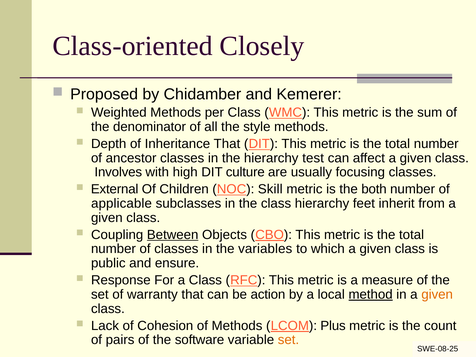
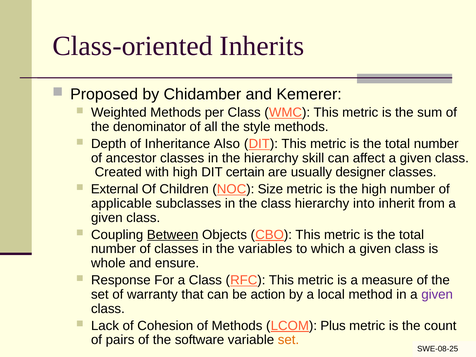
Closely: Closely -> Inherits (262, 46)
Inheritance That: That -> Also (227, 144)
test: test -> skill (313, 158)
Involves: Involves -> Created (118, 172)
culture: culture -> certain (245, 172)
focusing: focusing -> designer (360, 172)
Skill: Skill -> Size (270, 189)
the both: both -> high (374, 189)
feet: feet -> into (364, 203)
public: public -> whole (108, 263)
method underline: present -> none (371, 294)
given colour: orange -> purple (437, 294)
